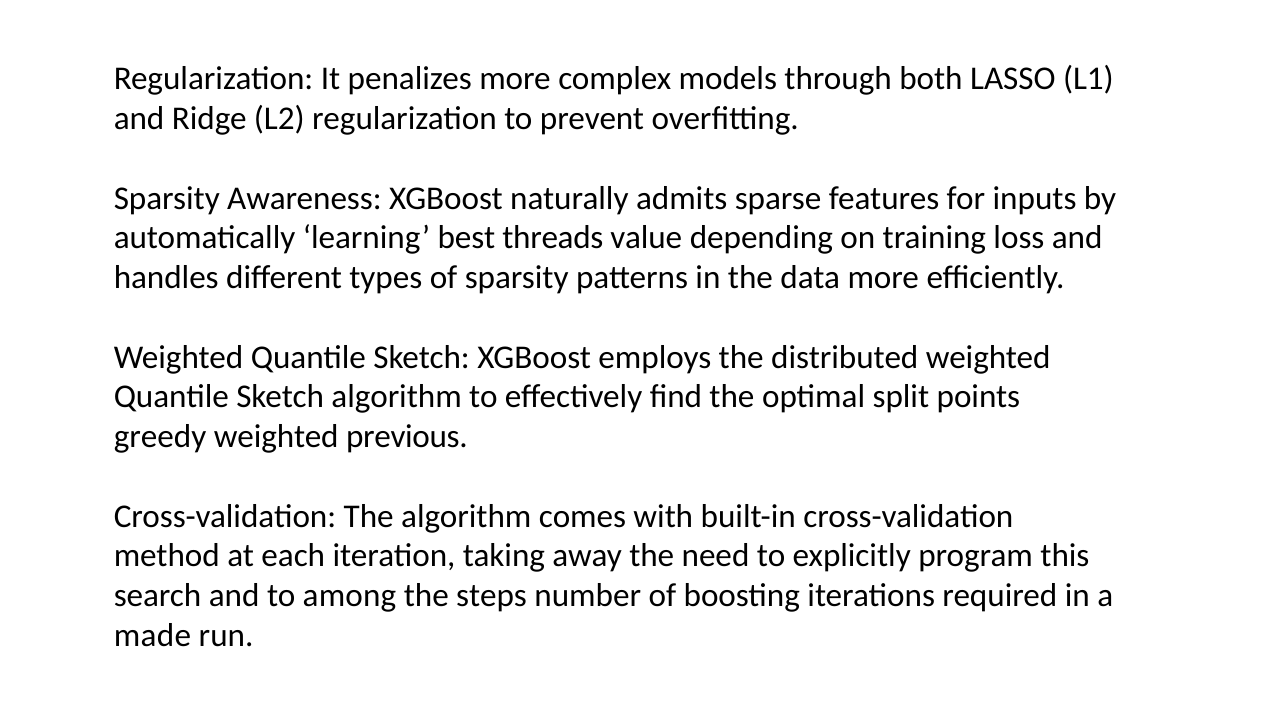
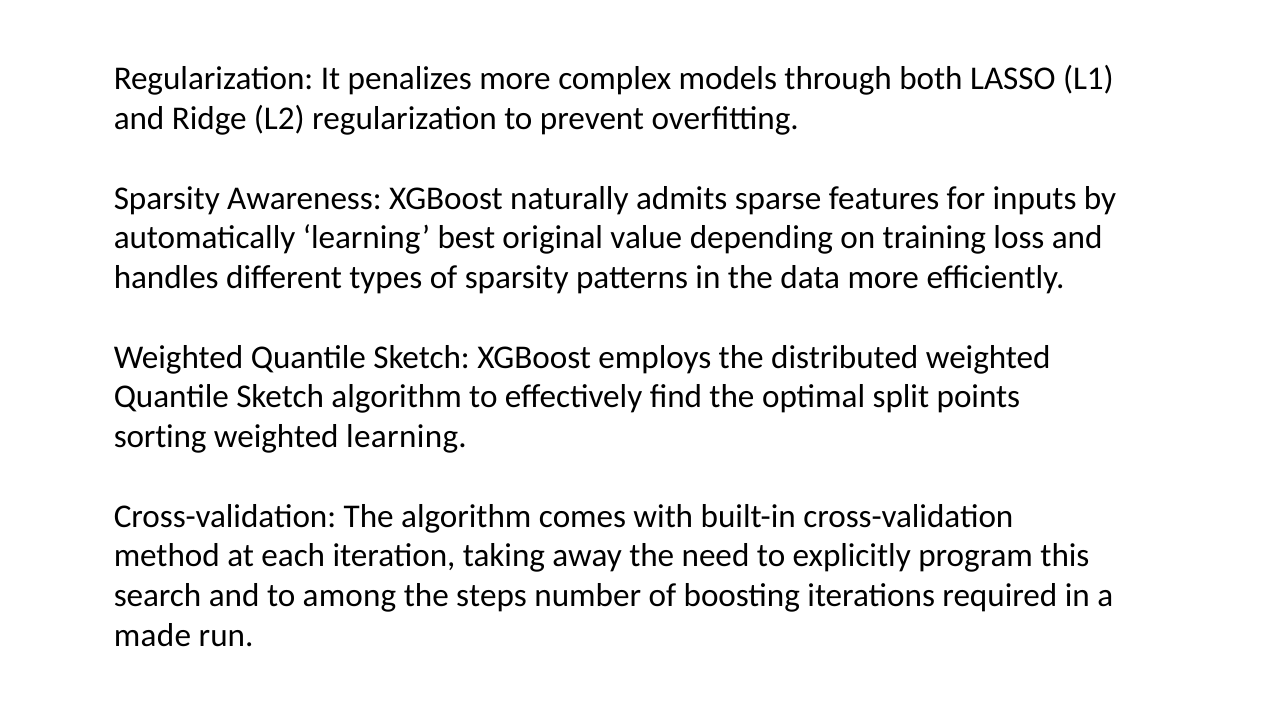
threads: threads -> original (553, 238)
greedy: greedy -> sorting (160, 437)
weighted previous: previous -> learning (407, 437)
